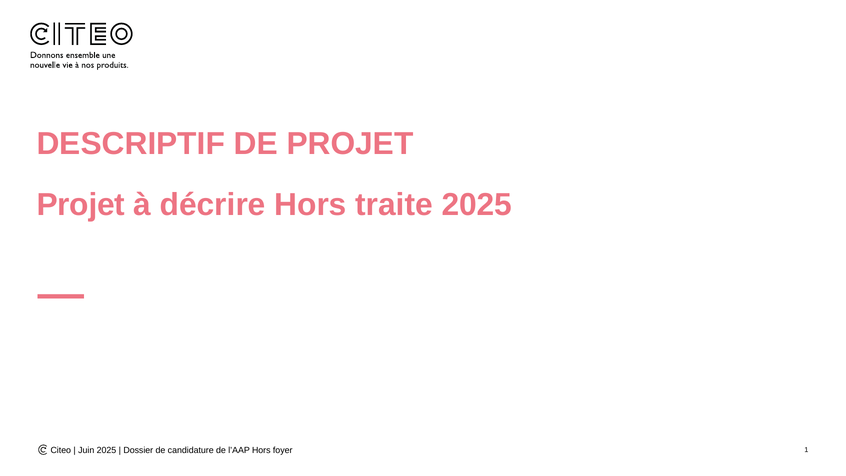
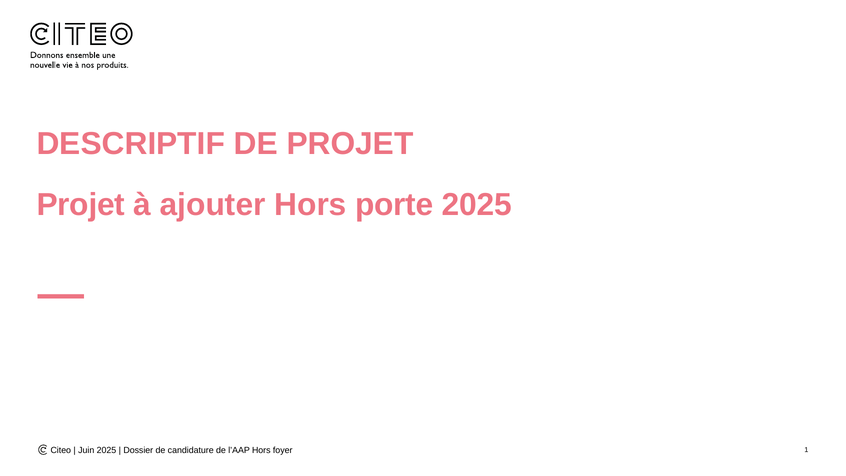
décrire: décrire -> ajouter (213, 205)
traite: traite -> porte (394, 205)
